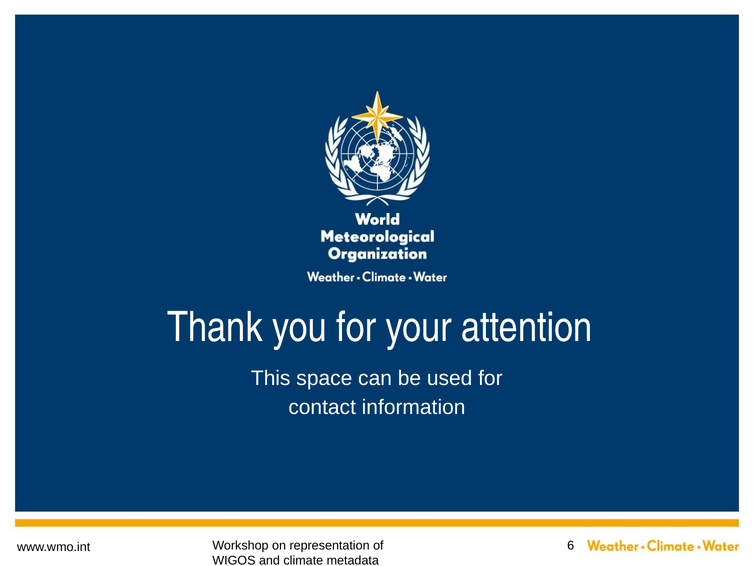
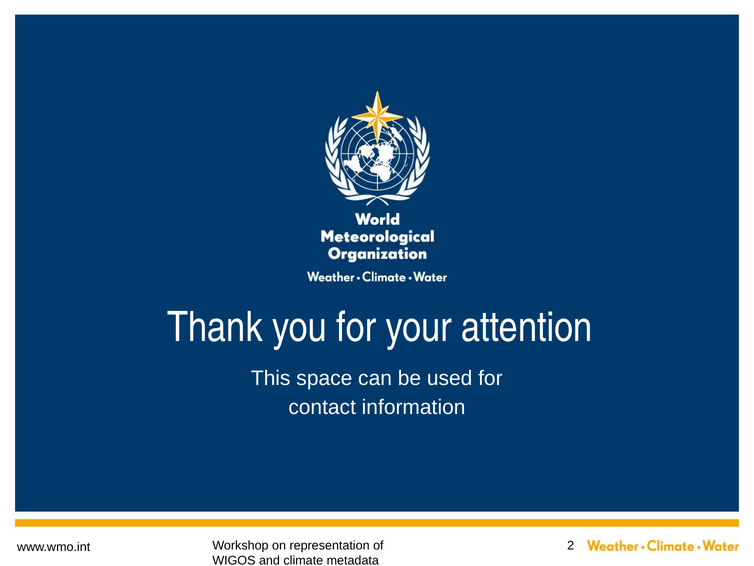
6: 6 -> 2 (571, 545)
